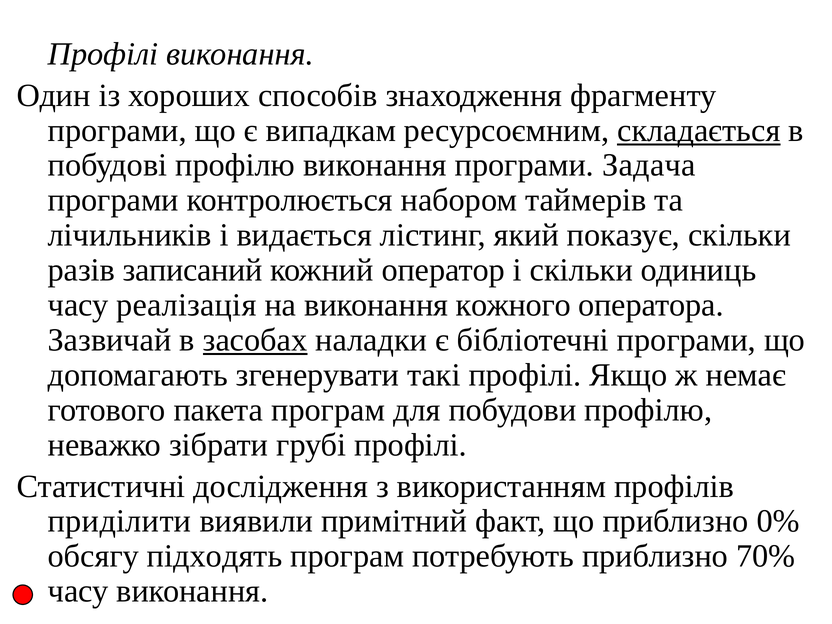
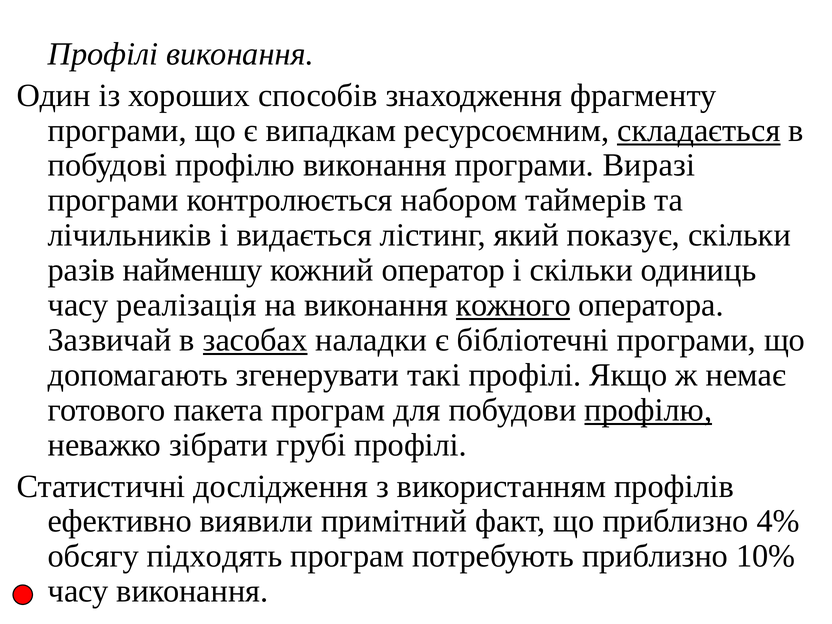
Задача: Задача -> Виразі (649, 165)
записаний: записаний -> найменшу (193, 270)
кожного underline: none -> present (513, 305)
профілю underline: none -> present (648, 410)
приділити: приділити -> ефективно (120, 521)
0%: 0% -> 4% (778, 521)
70%: 70% -> 10% (766, 556)
